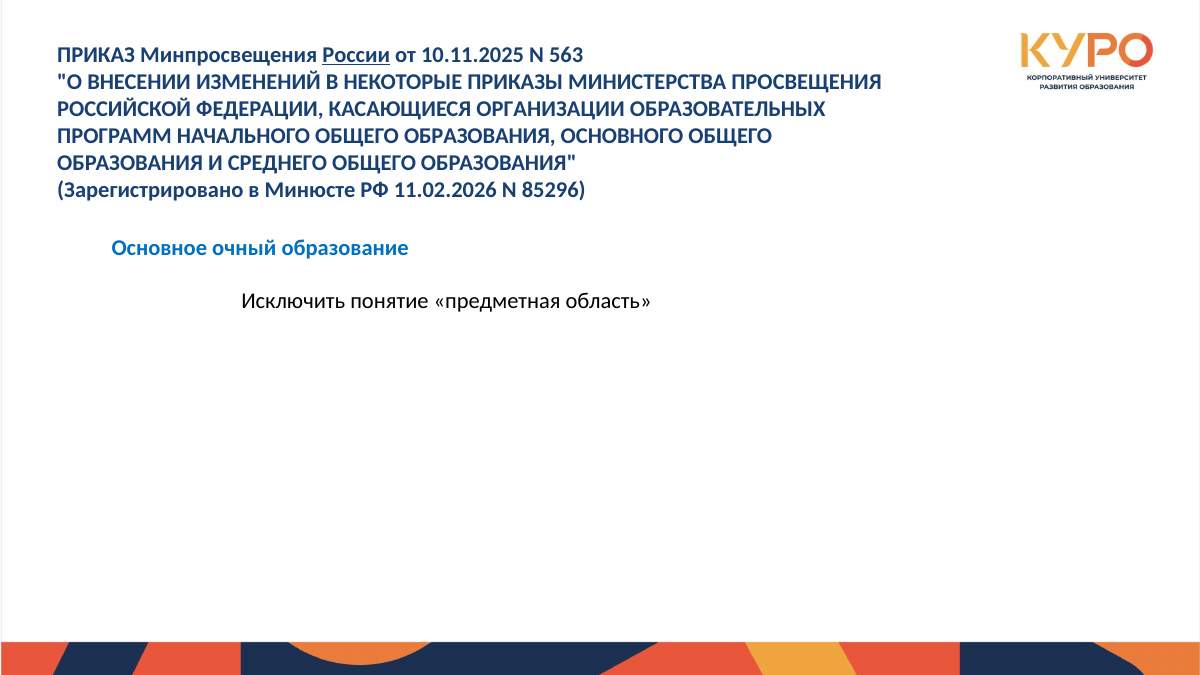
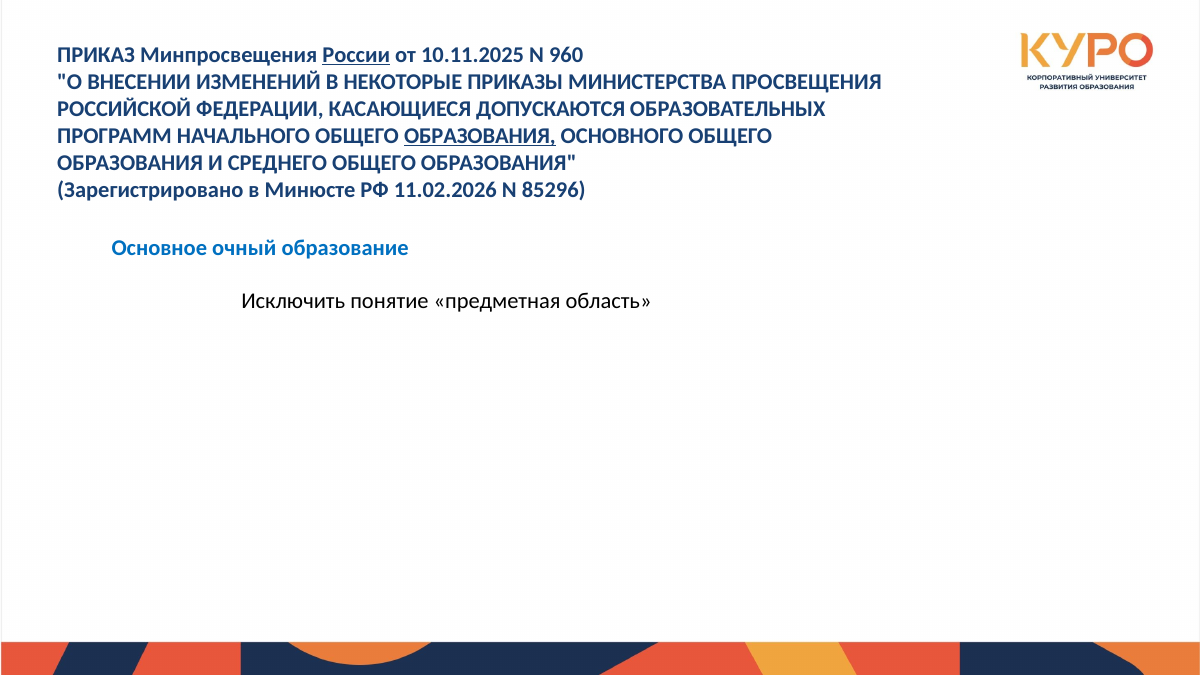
563: 563 -> 960 (566, 55)
ОРГАНИЗАЦИИ: ОРГАНИЗАЦИИ -> ДОПУСКАЮТСЯ (551, 109)
ОБРАЗОВАНИЯ underline: none -> present (480, 136)
